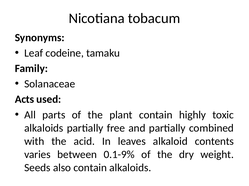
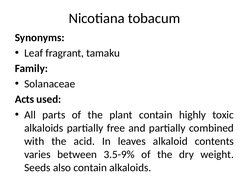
codeine: codeine -> fragrant (65, 53)
0.1-9%: 0.1-9% -> 3.5-9% (119, 155)
